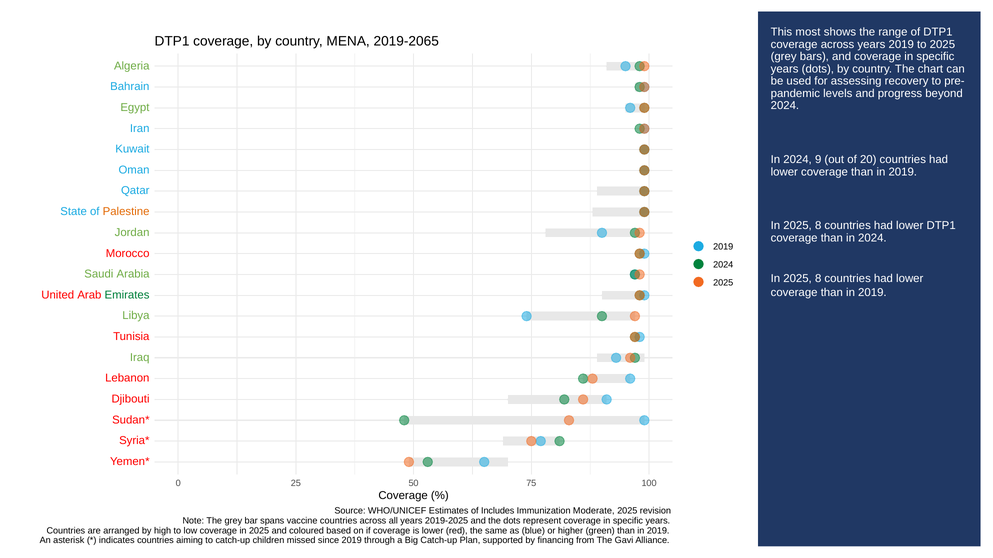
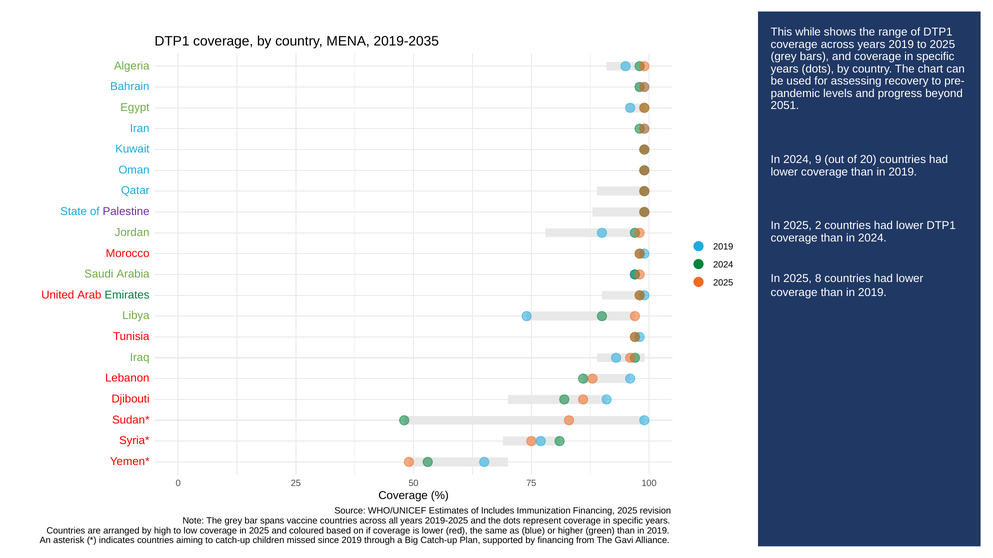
most: most -> while (808, 32)
2019-2065: 2019-2065 -> 2019-2035 (406, 41)
2024: 2024 -> 2051 (785, 106)
Palestine colour: orange -> purple (126, 212)
8: 8 -> 2 (818, 226)
Immunization Moderate: Moderate -> Financing (594, 511)
